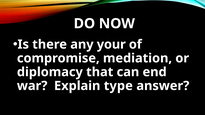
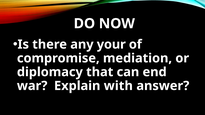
type: type -> with (118, 86)
